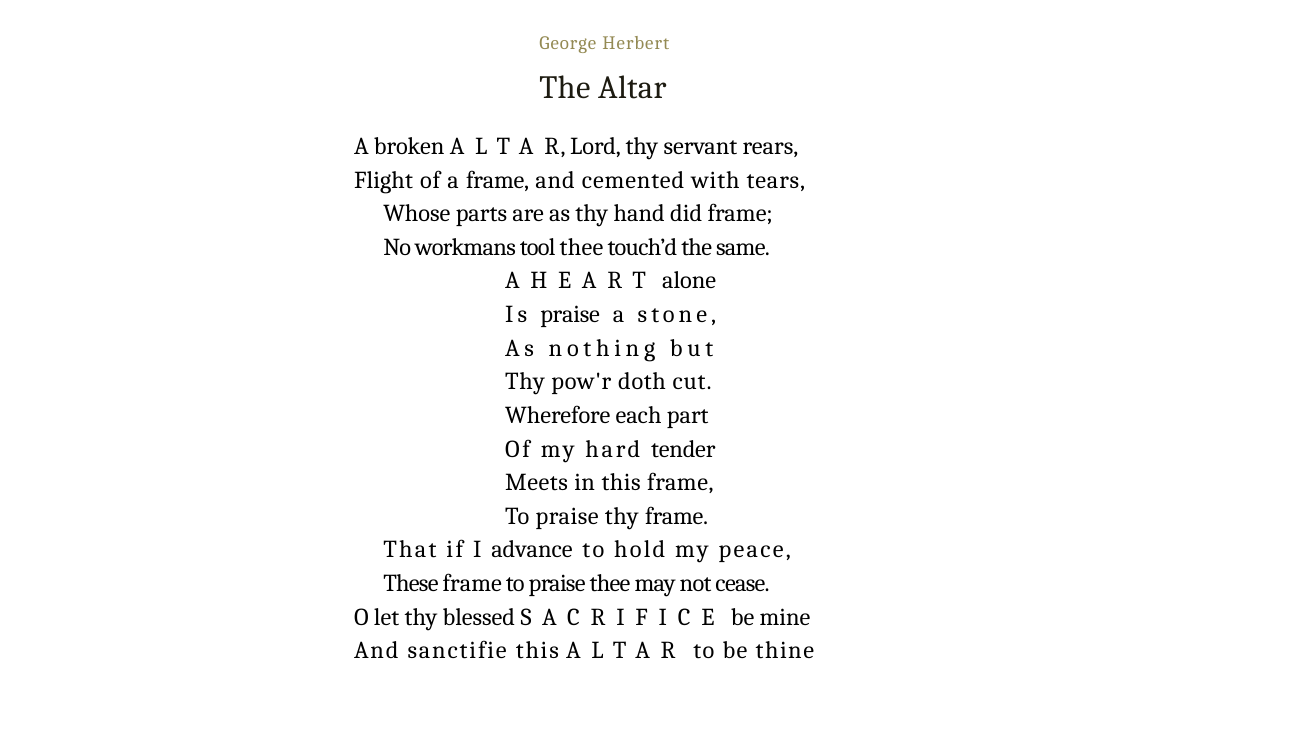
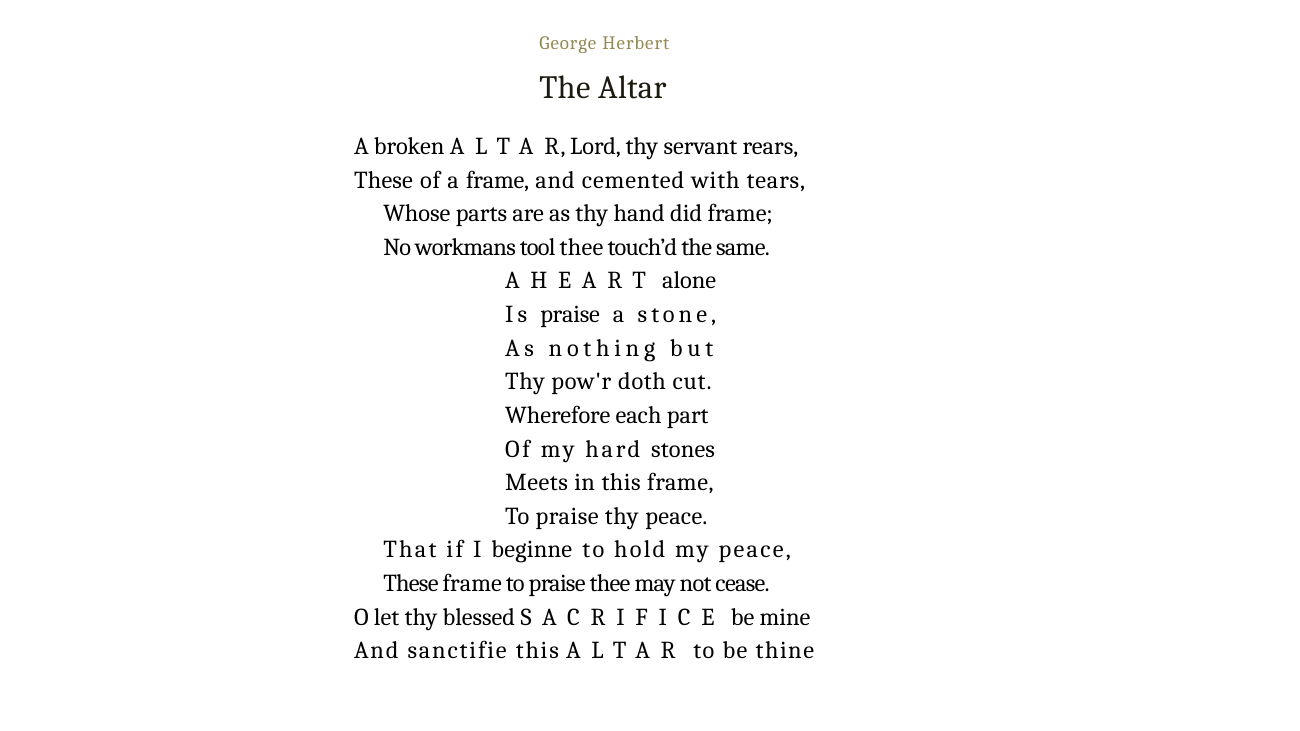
Flight: Flight -> These (384, 180)
tender: tender -> stones (683, 449)
thy frame: frame -> peace (676, 516)
advance: advance -> beginne (532, 550)
